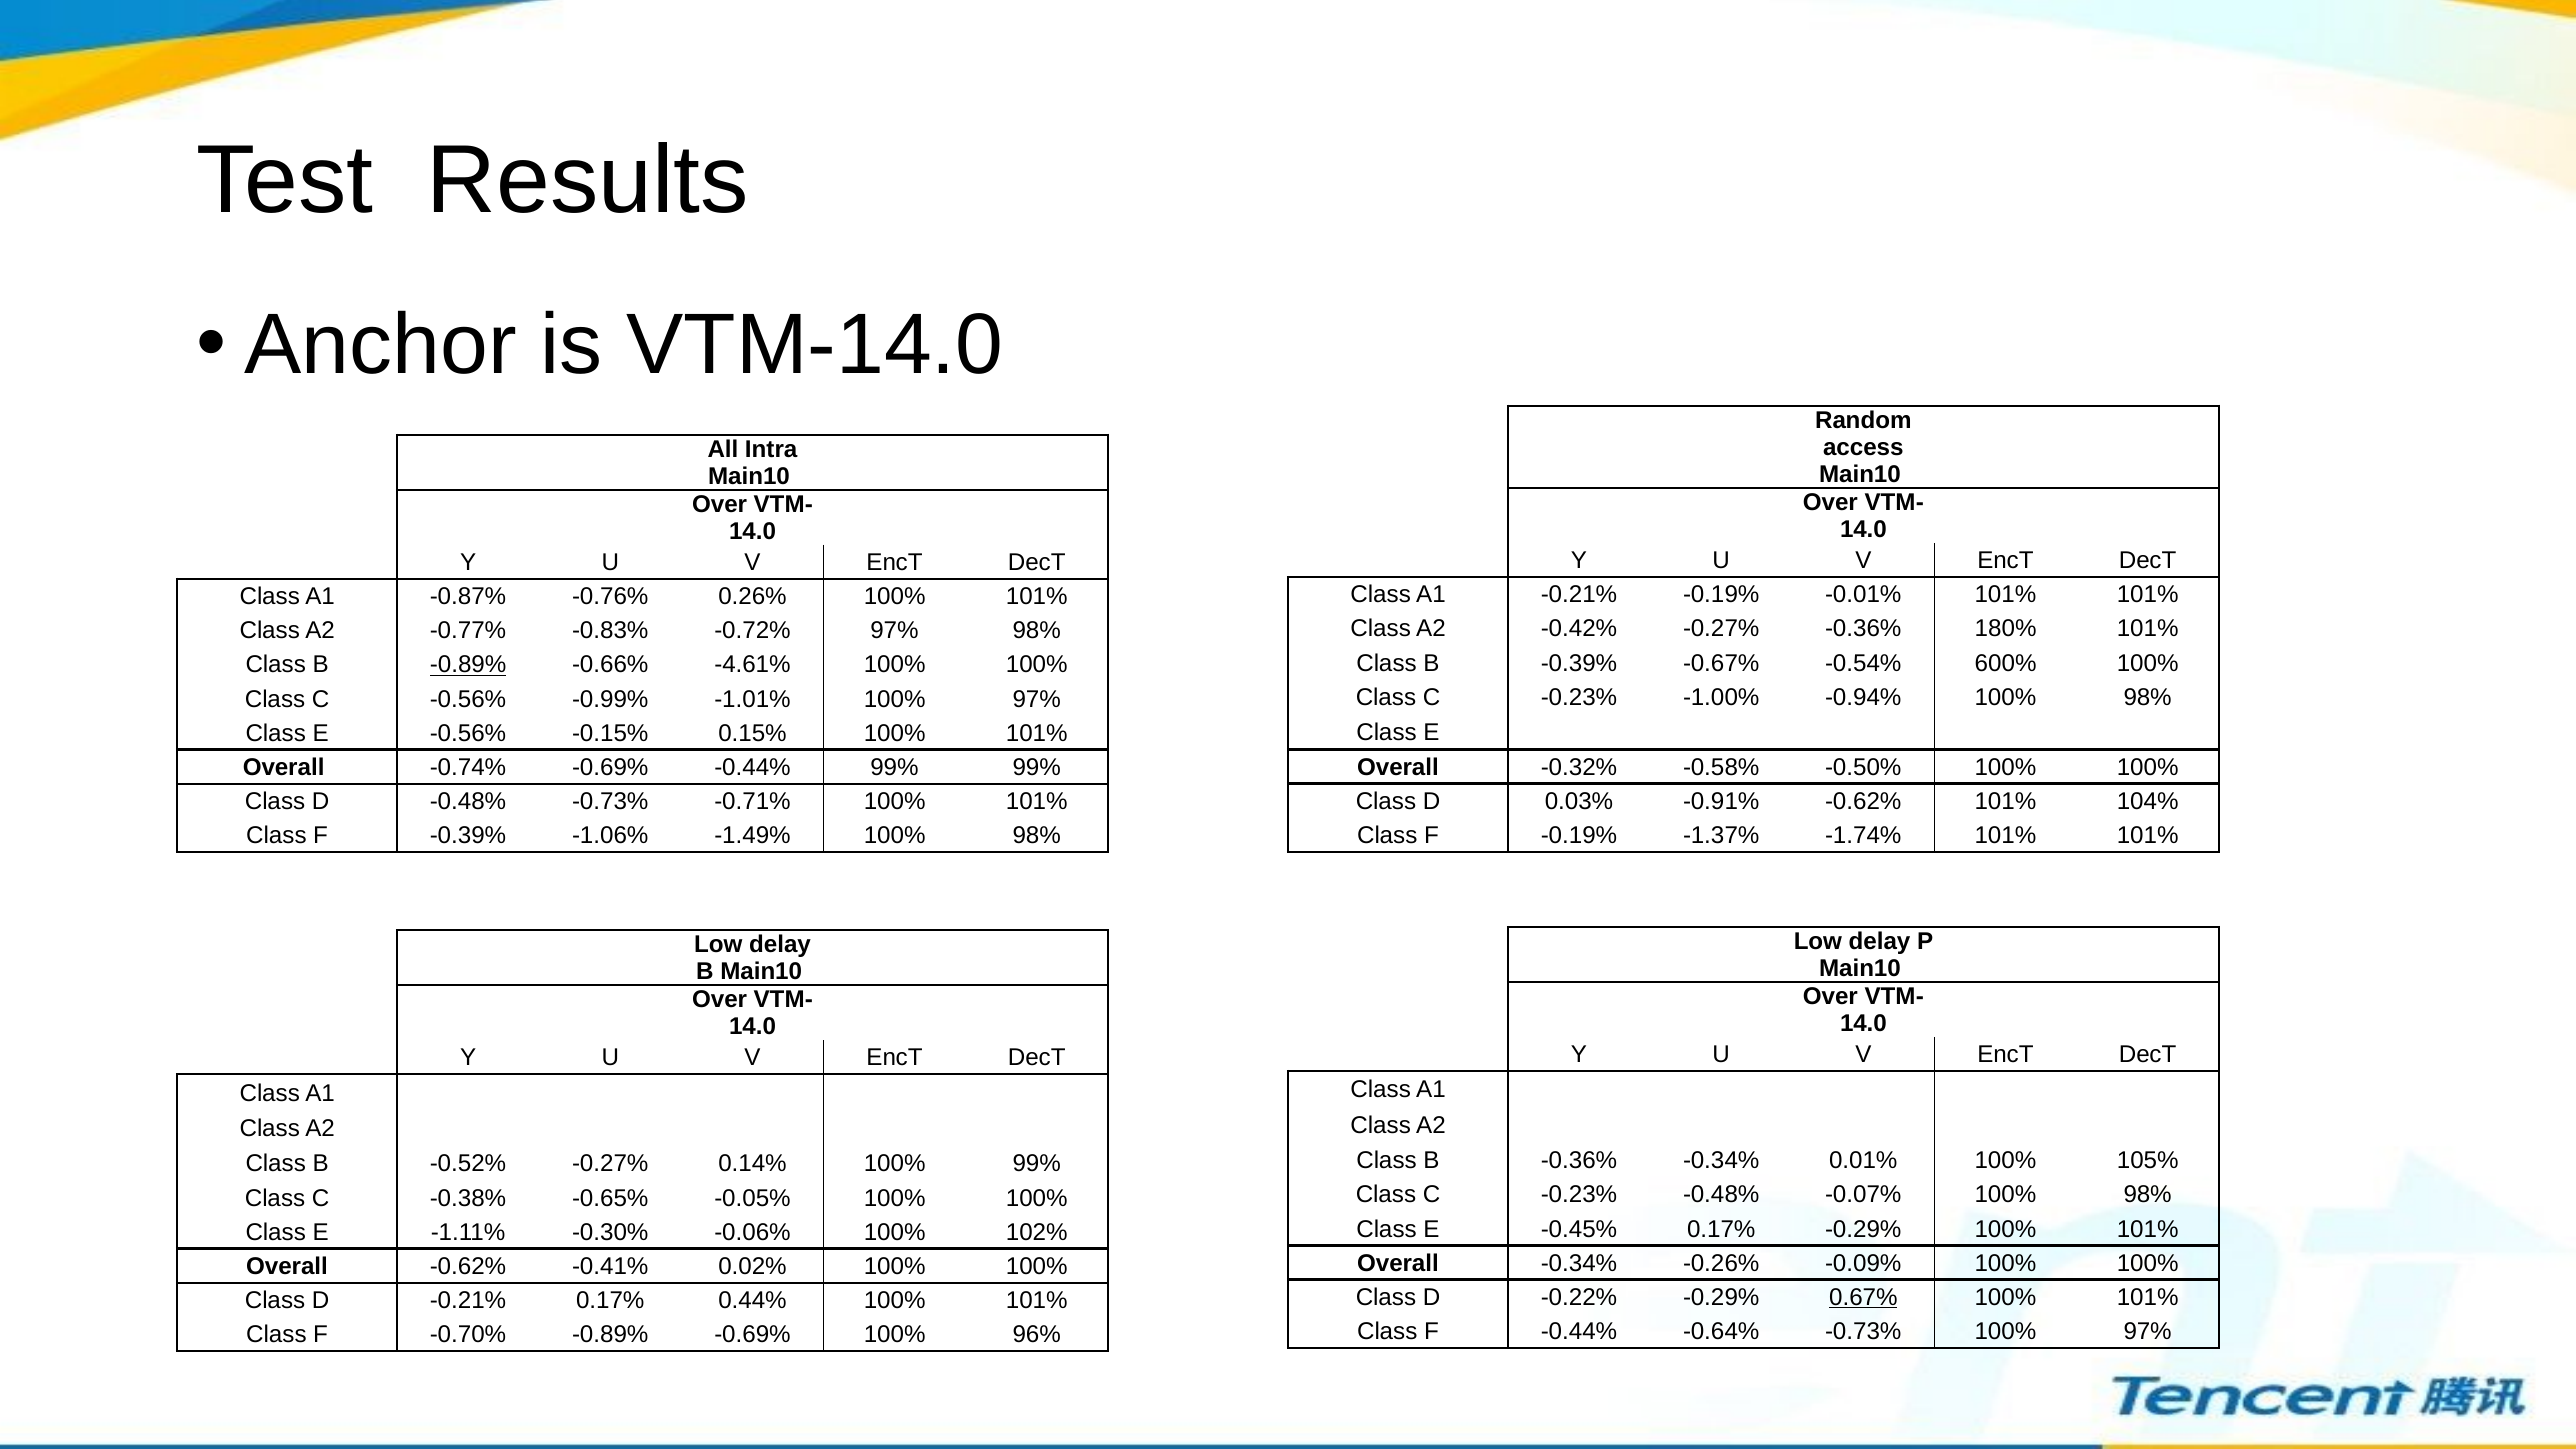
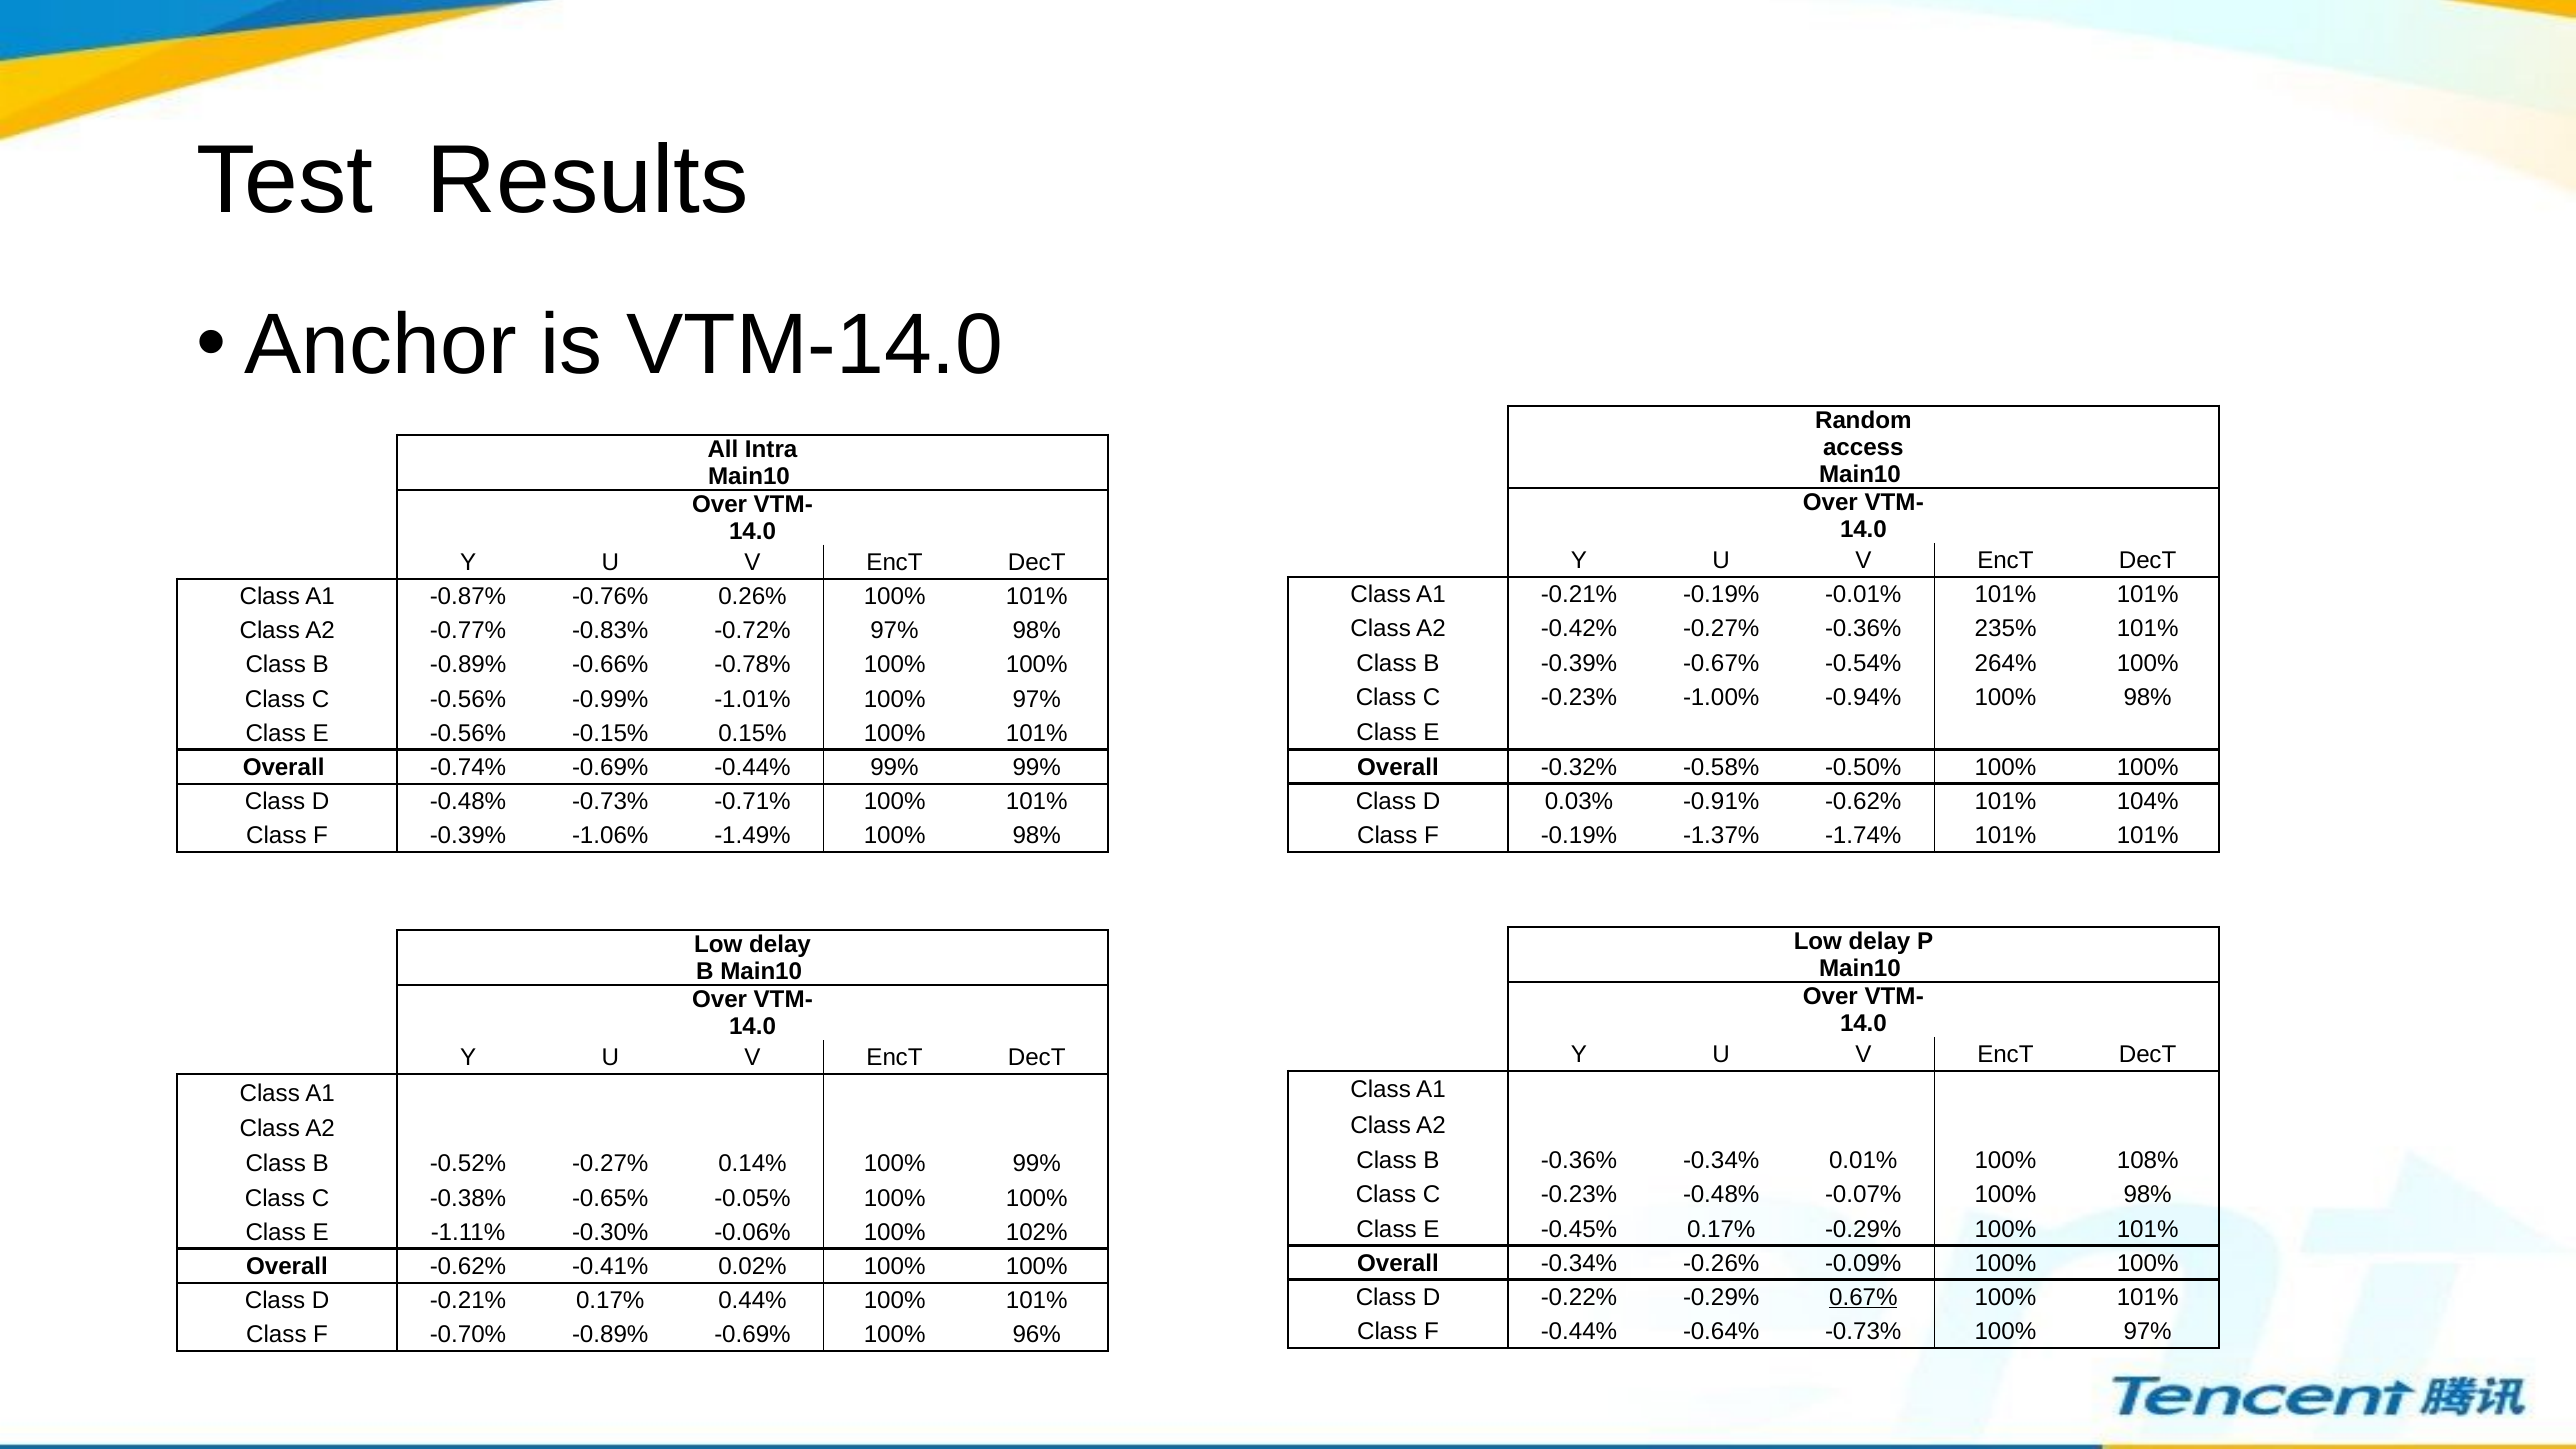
180%: 180% -> 235% (2006, 629)
600%: 600% -> 264% (2006, 663)
-0.89% underline: present -> none (468, 665)
-4.61%: -4.61% -> -0.78% (752, 665)
105%: 105% -> 108% (2148, 1161)
